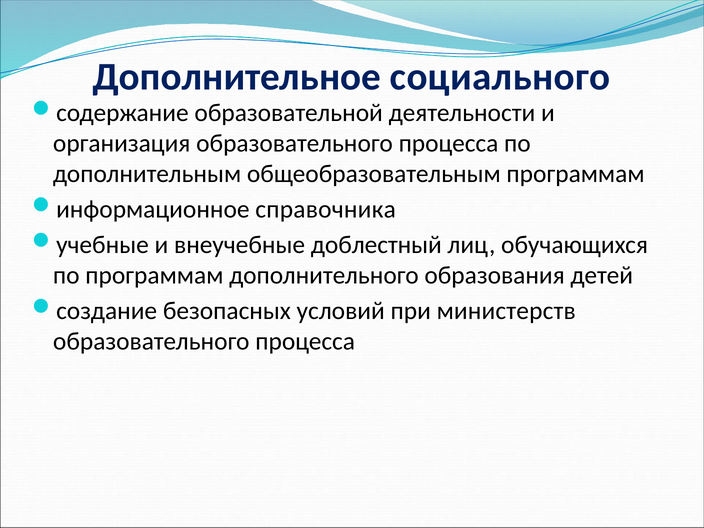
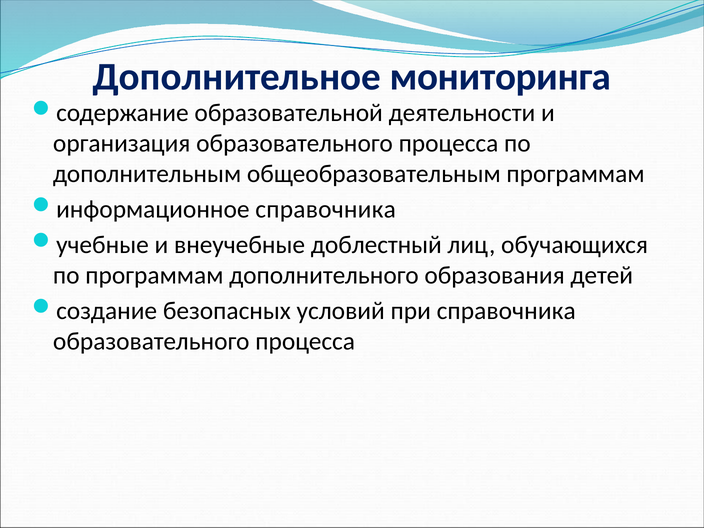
социального: социального -> мониторинга (501, 77)
при министерств: министерств -> справочника (506, 311)
